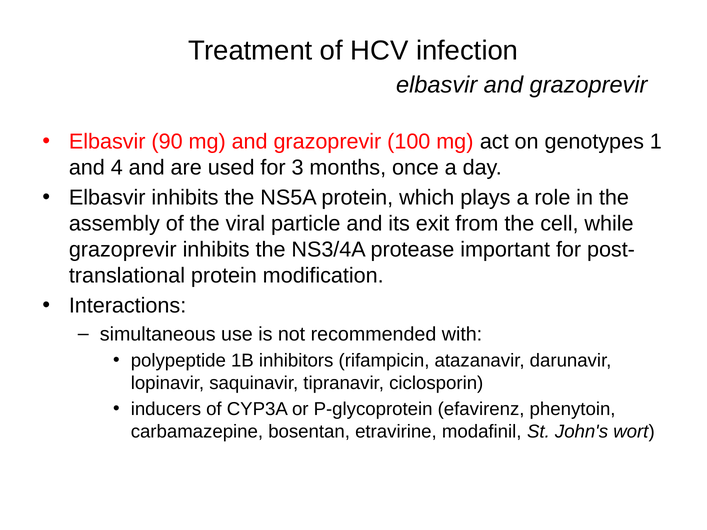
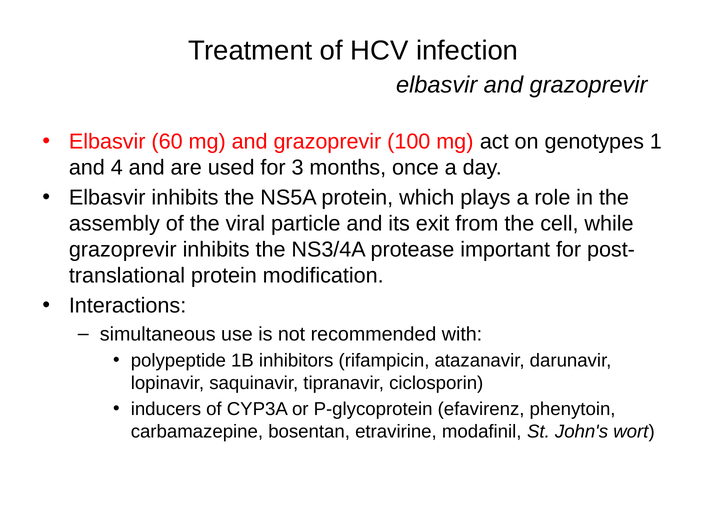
90: 90 -> 60 (167, 142)
